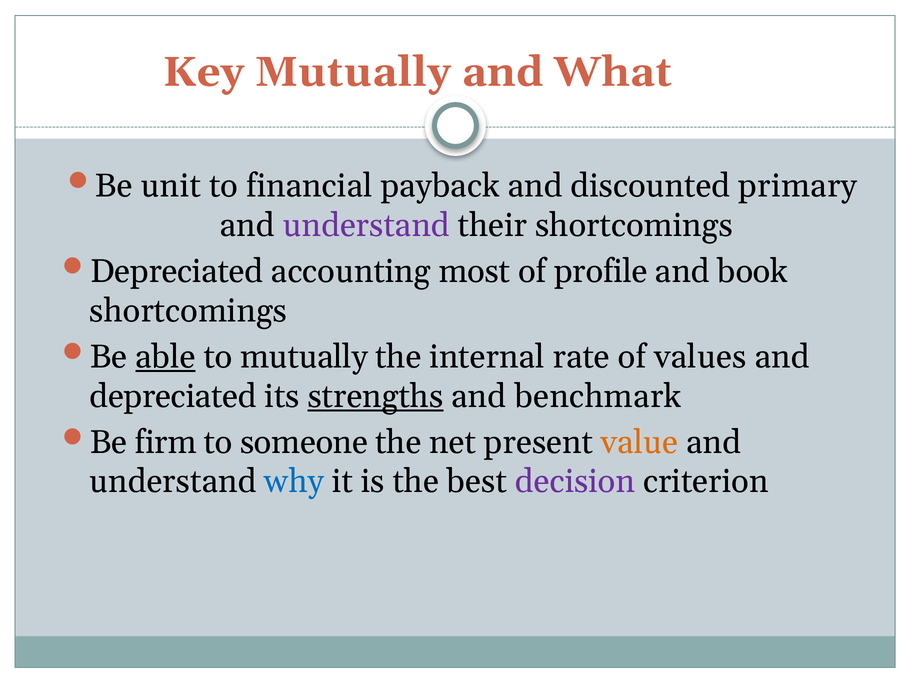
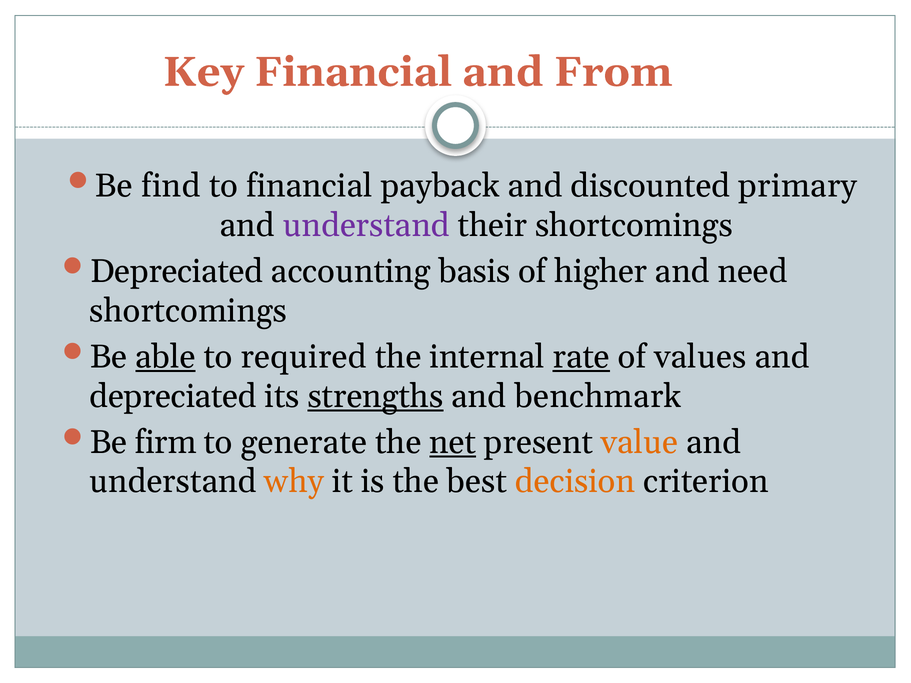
Key Mutually: Mutually -> Financial (353, 72)
What: What -> From (613, 72)
unit: unit -> find (171, 186)
most: most -> basis (474, 271)
profile: profile -> higher (601, 271)
book: book -> need (753, 271)
to mutually: mutually -> required (304, 357)
rate underline: none -> present (581, 357)
someone: someone -> generate (304, 442)
net underline: none -> present (453, 442)
why colour: blue -> orange (294, 482)
decision colour: purple -> orange (575, 482)
